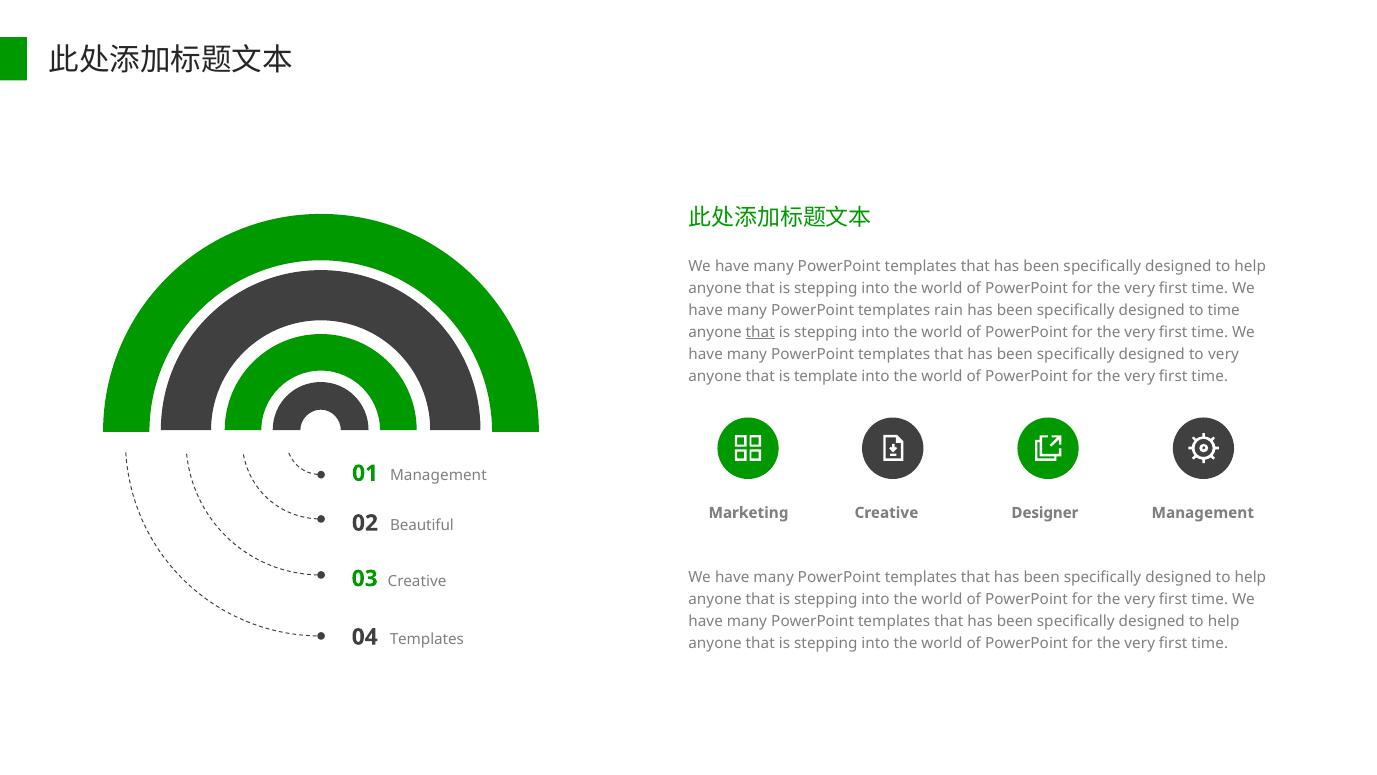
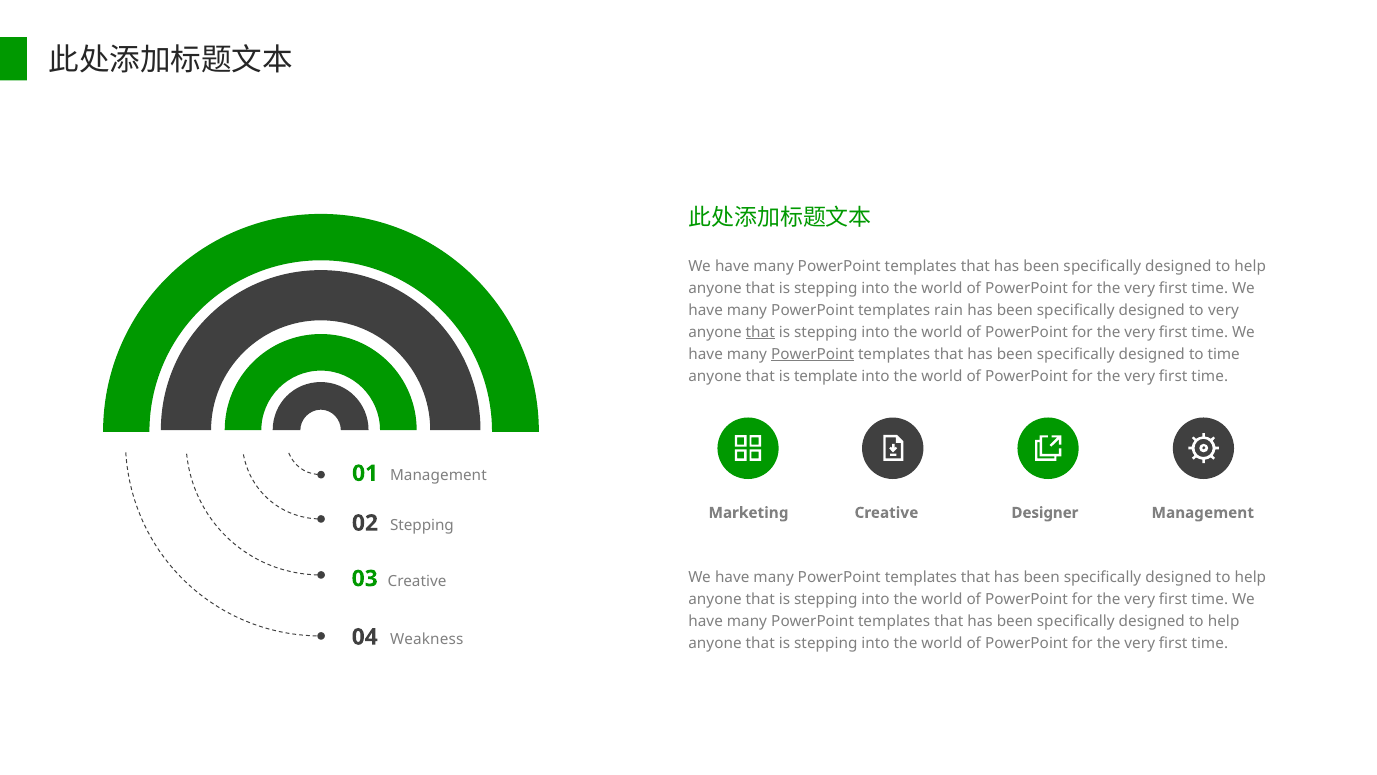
to time: time -> very (1224, 310)
PowerPoint underline: none -> present (813, 354)
to very: very -> time (1224, 354)
02 Beautiful: Beautiful -> Stepping (422, 525)
04 Templates: Templates -> Weakness (427, 639)
